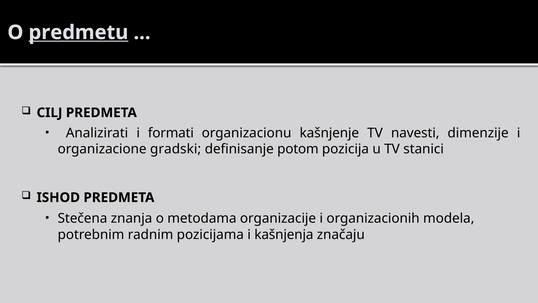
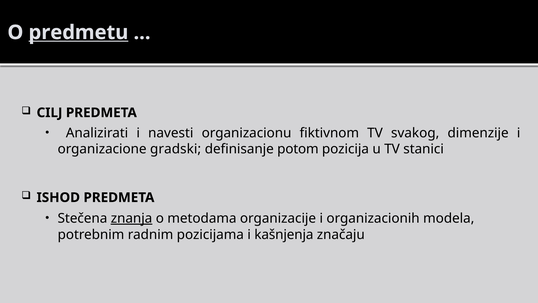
formati: formati -> navesti (171, 133)
kašnjenje: kašnjenje -> fiktivnom (329, 133)
navesti: navesti -> svakog (415, 133)
znanja underline: none -> present (132, 218)
